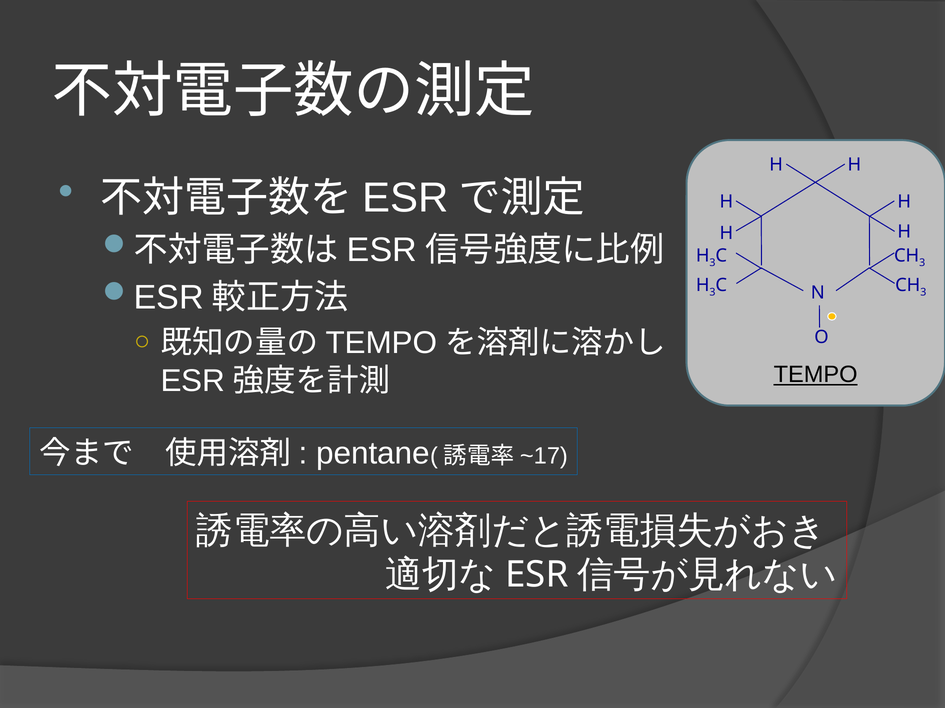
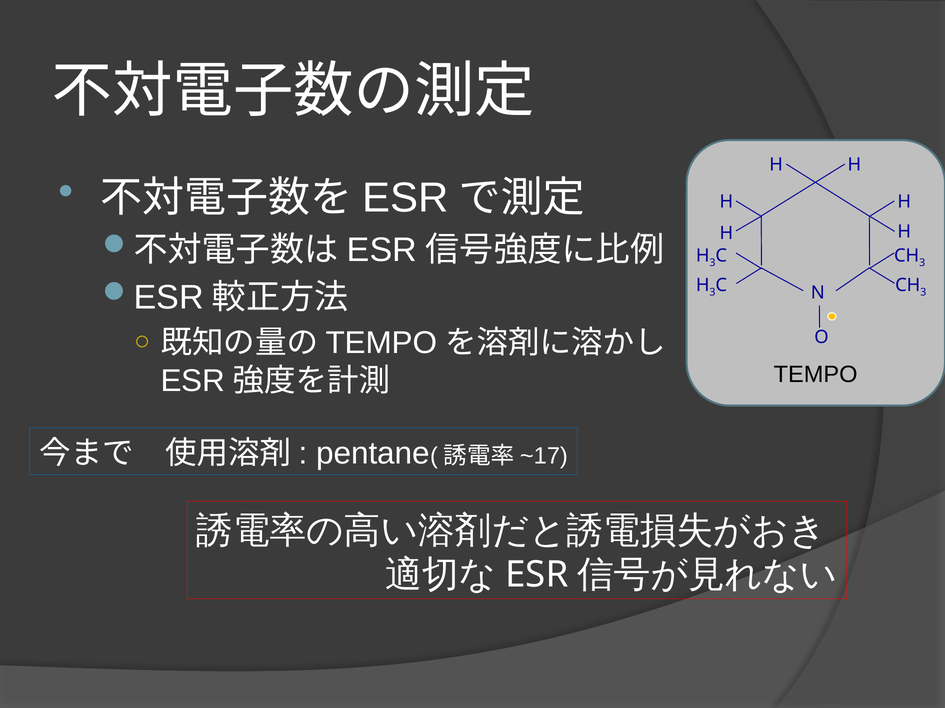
TEMPO underline: present -> none (816, 375)
